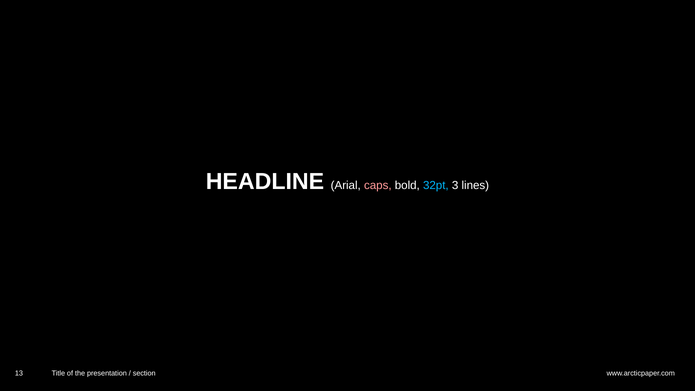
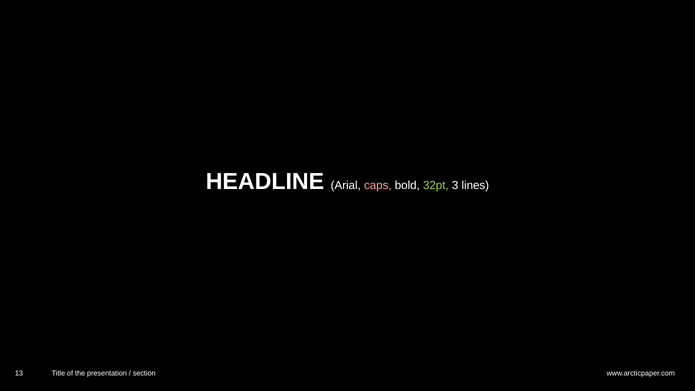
32pt colour: light blue -> light green (436, 185)
